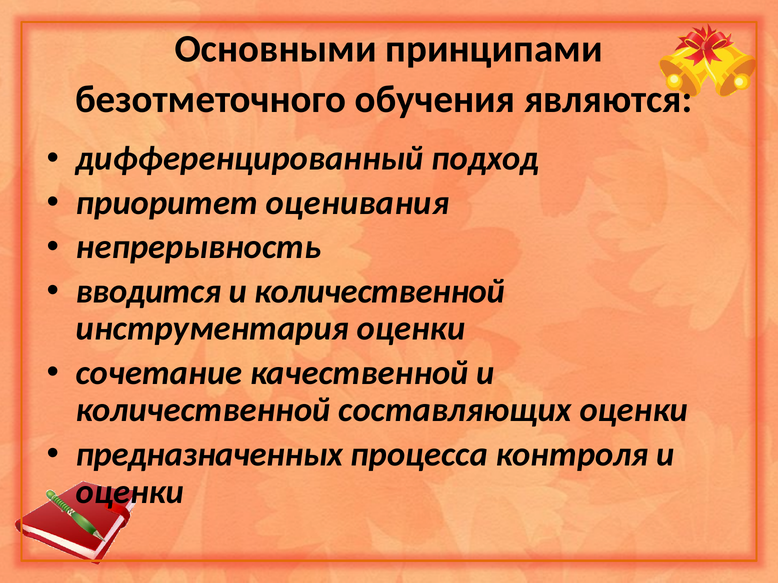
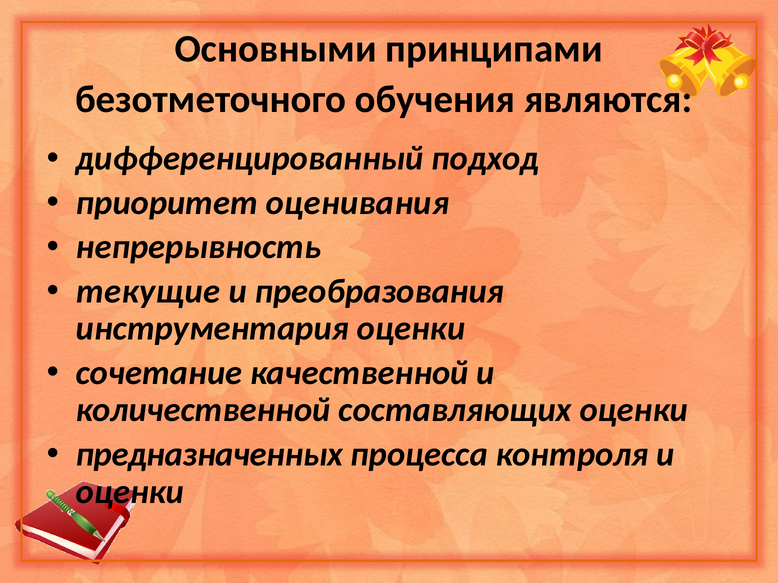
вводится: вводится -> текущие (148, 291)
количественной: количественной -> преобразования (379, 291)
